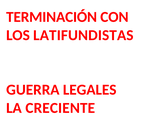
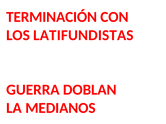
LEGALES: LEGALES -> DOBLAN (90, 90)
CRECIENTE: CRECIENTE -> MEDIANOS (60, 108)
